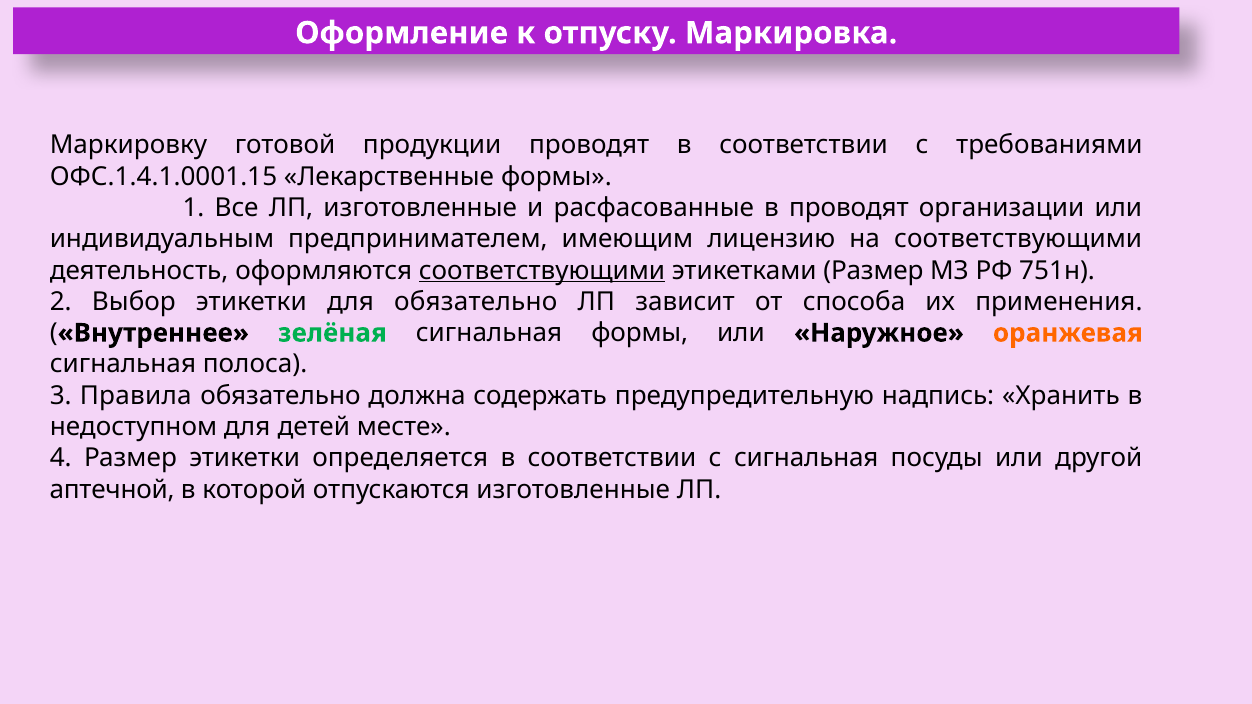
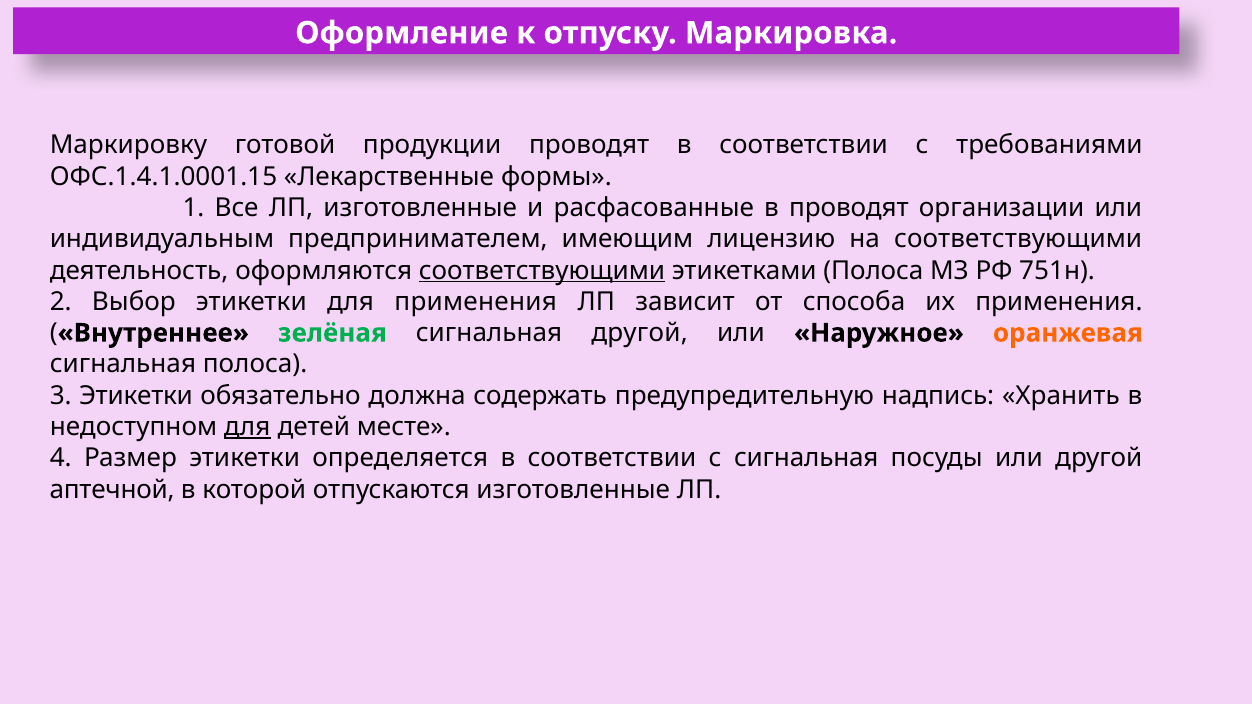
этикетками Размер: Размер -> Полоса (873, 270)
для обязательно: обязательно -> применения (476, 302)
сигнальная формы: формы -> другой (640, 333)
3 Правила: Правила -> Этикетки (136, 396)
для underline: none -> present (247, 427)
